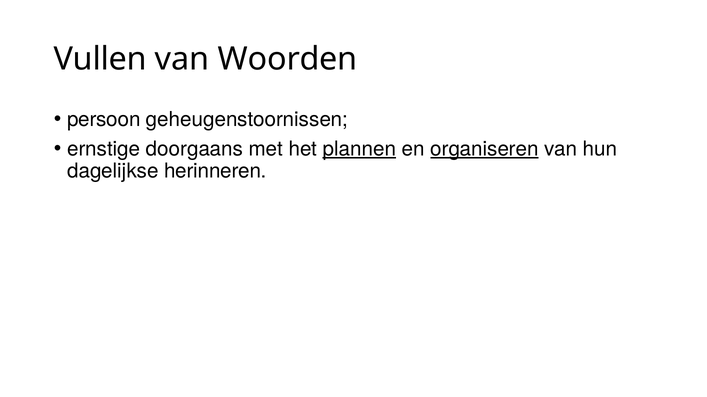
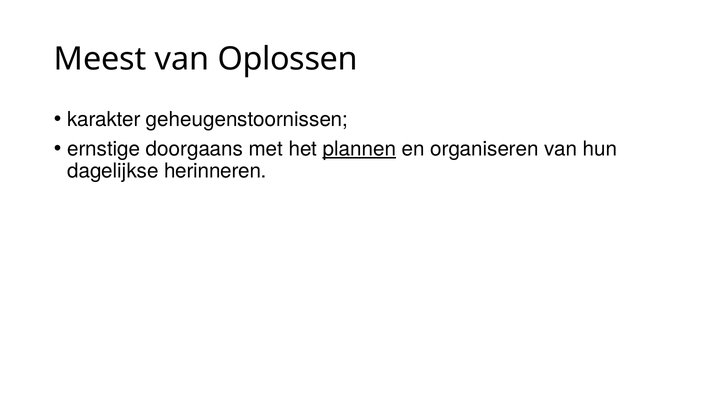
Vullen: Vullen -> Meest (100, 59)
Woorden: Woorden -> Oplossen (288, 59)
persoon: persoon -> karakter (104, 120)
organiseren underline: present -> none (484, 149)
